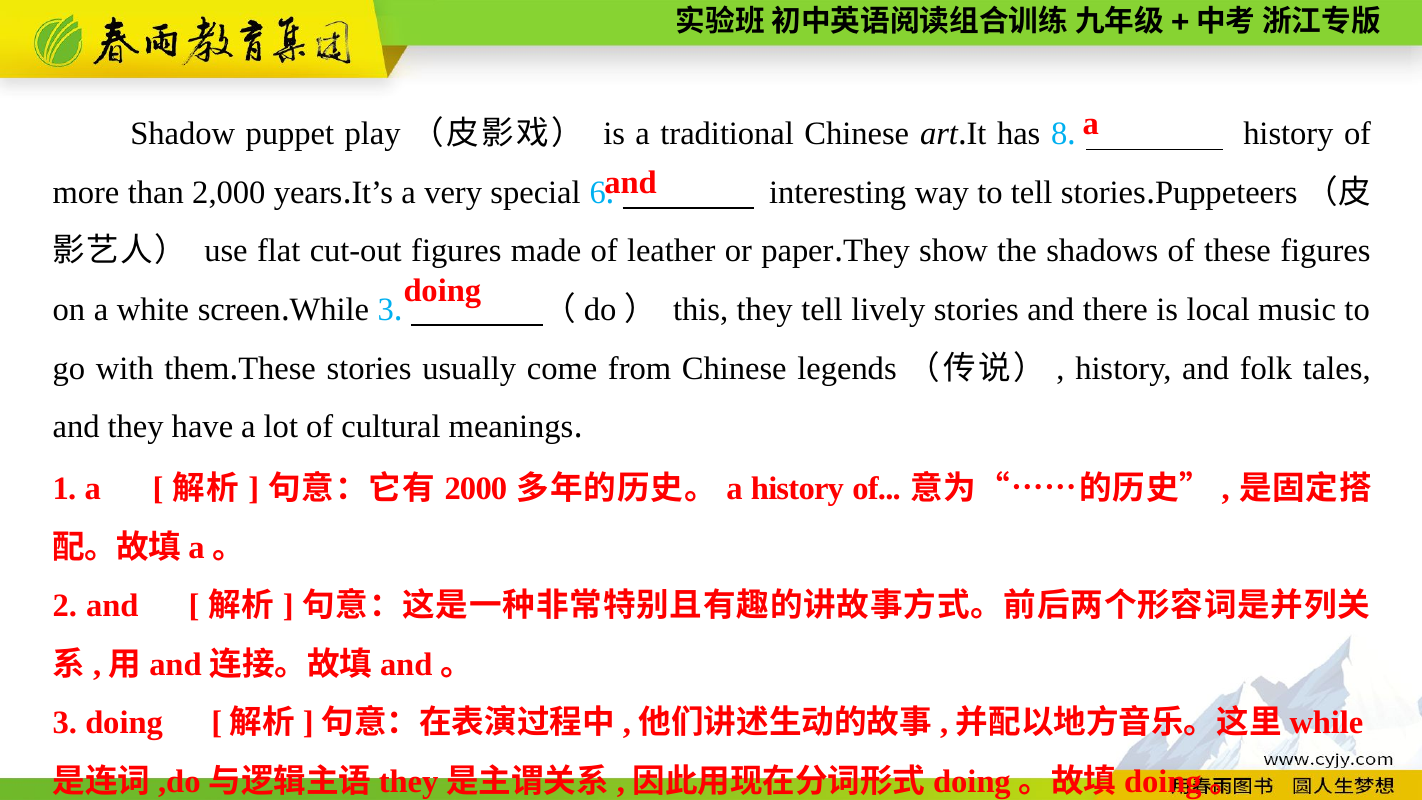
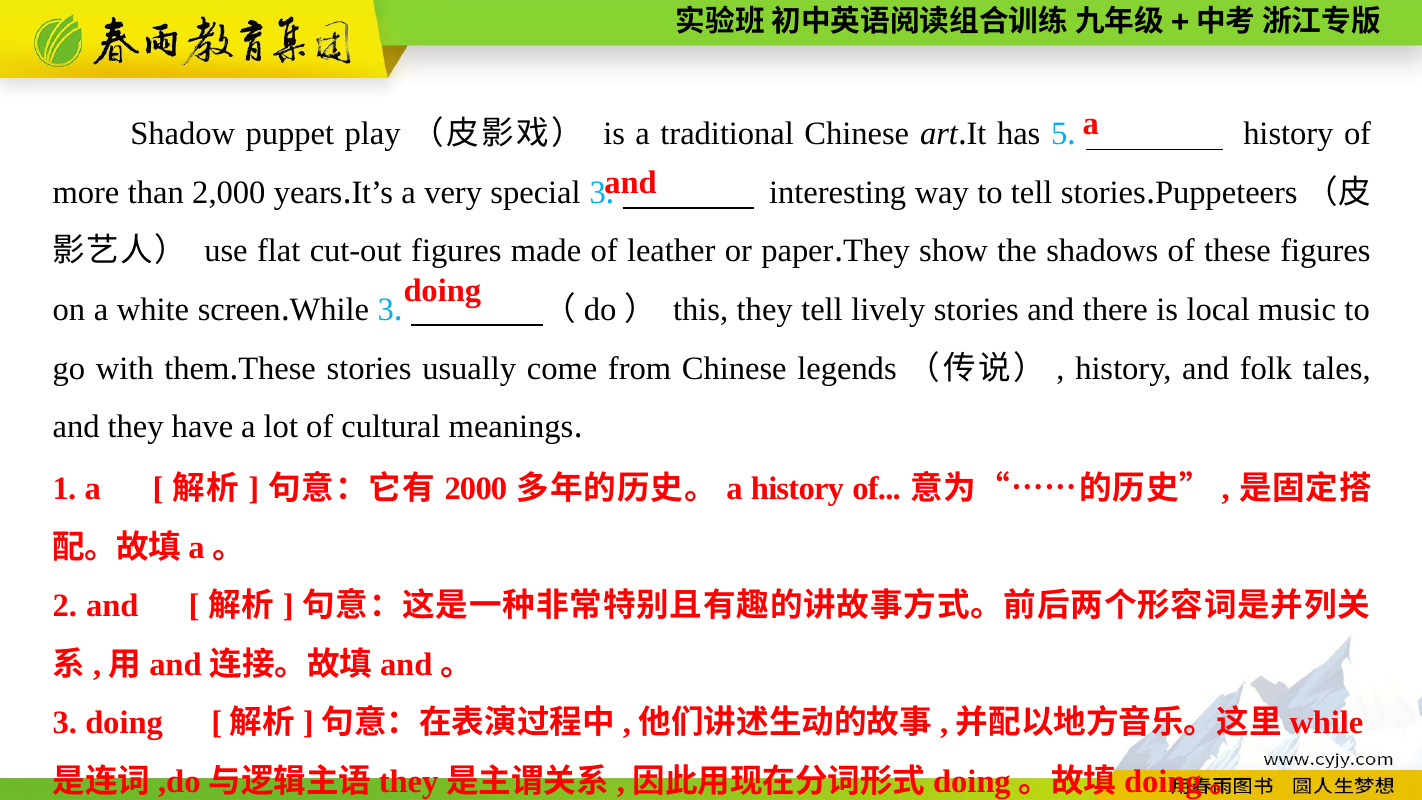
8: 8 -> 5 (1059, 134)
special 6: 6 -> 3 (598, 192)
